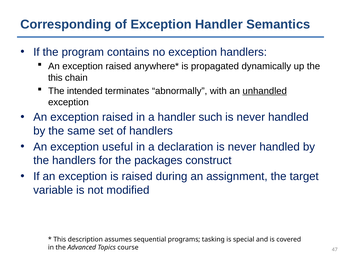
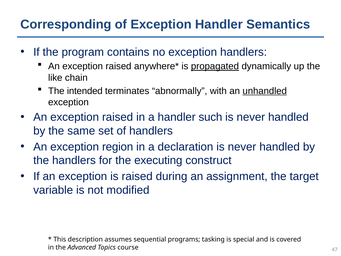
propagated underline: none -> present (215, 66)
this: this -> like (55, 78)
useful: useful -> region (118, 147)
packages: packages -> executing (158, 160)
